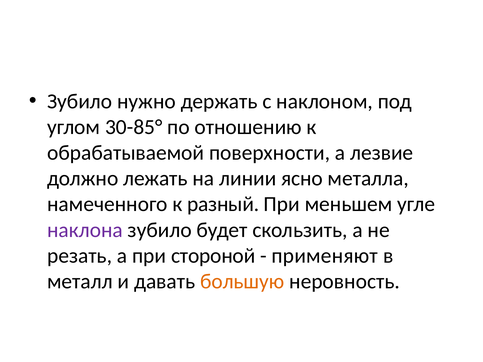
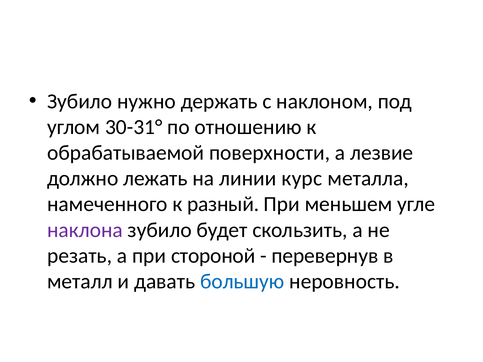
30-85°: 30-85° -> 30-31° (134, 127)
ясно: ясно -> курс (302, 179)
применяют: применяют -> перевернув (325, 256)
большую colour: orange -> blue (242, 282)
